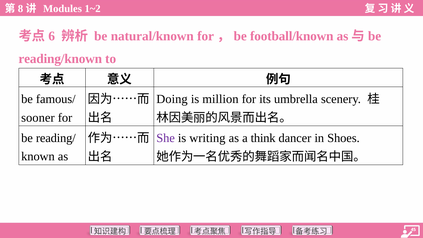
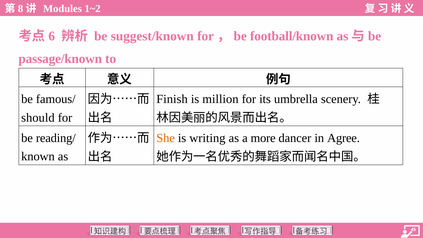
natural/known: natural/known -> suggest/known (152, 36)
reading/known: reading/known -> passage/known (60, 59)
Doing: Doing -> Finish (172, 99)
sooner: sooner -> should (38, 118)
She colour: purple -> orange (166, 138)
think: think -> more (263, 138)
Shoes: Shoes -> Agree (344, 138)
